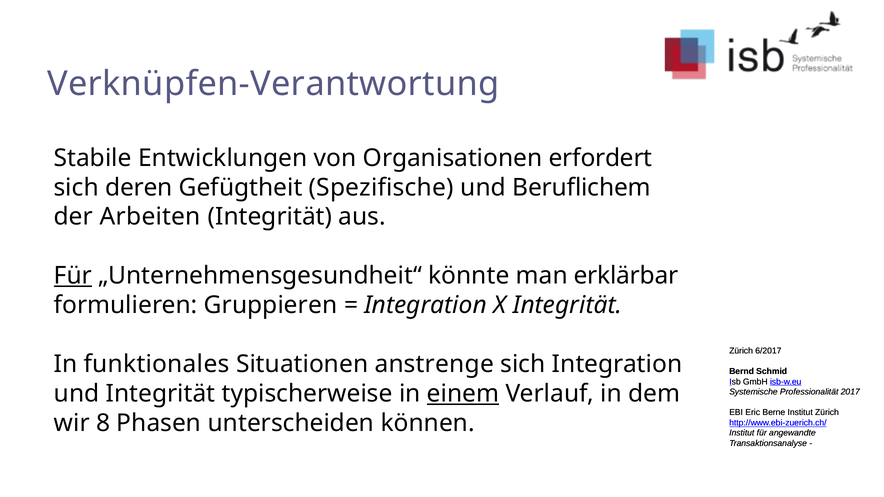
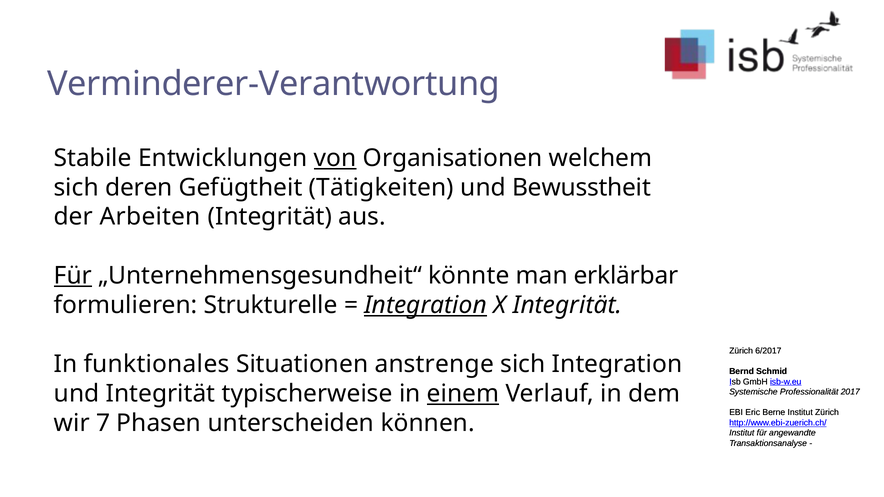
Verknüpfen-Verantwortung: Verknüpfen-Verantwortung -> Verminderer-Verantwortung (274, 84)
von underline: none -> present (335, 158)
erfordert: erfordert -> welchem (600, 158)
Spezifische: Spezifische -> Tätigkeiten (381, 188)
Beruflichem: Beruflichem -> Bewusstheit (582, 188)
Gruppieren: Gruppieren -> Strukturelle (271, 305)
Integration underline: none -> present (425, 305)
8: 8 -> 7 (103, 423)
